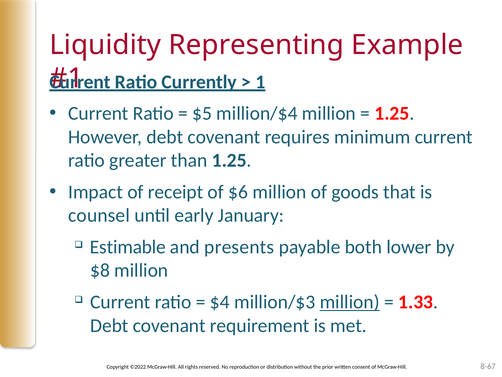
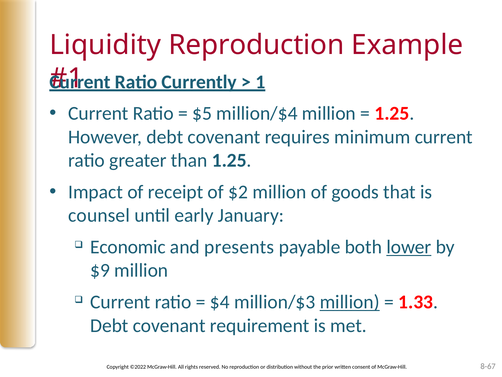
Liquidity Representing: Representing -> Reproduction (256, 45)
$6: $6 -> $2 (238, 192)
Estimable: Estimable -> Economic (128, 247)
lower underline: none -> present (409, 247)
$8: $8 -> $9 (100, 270)
